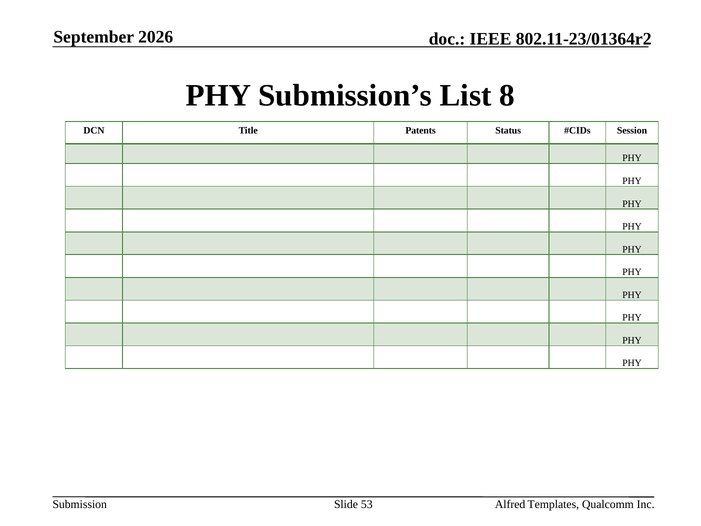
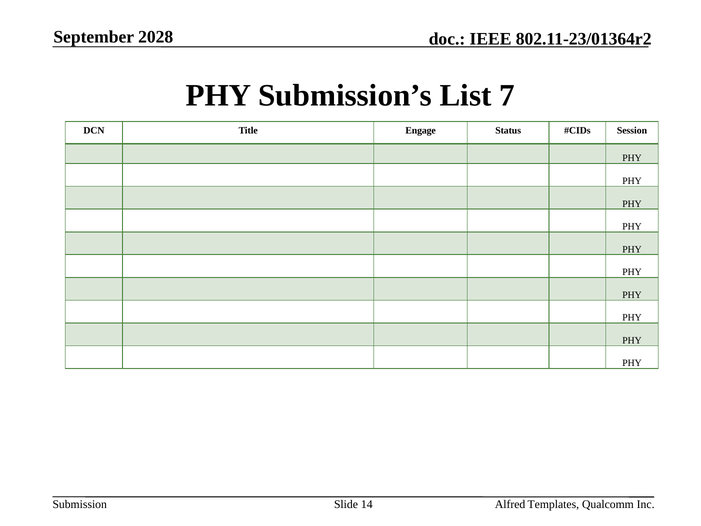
2026: 2026 -> 2028 (156, 37)
8: 8 -> 7 (507, 96)
Patents: Patents -> Engage (421, 130)
53: 53 -> 14 (367, 504)
